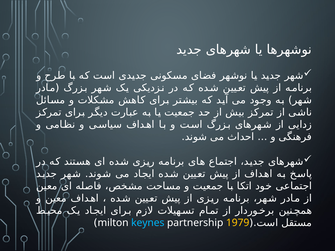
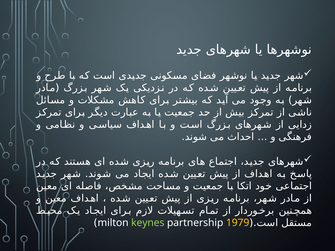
keynes colour: light blue -> light green (148, 223)
